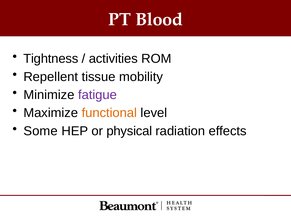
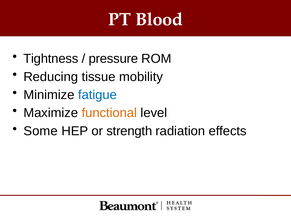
activities: activities -> pressure (113, 59)
Repellent: Repellent -> Reducing (51, 77)
fatigue colour: purple -> blue (97, 95)
physical: physical -> strength (129, 131)
